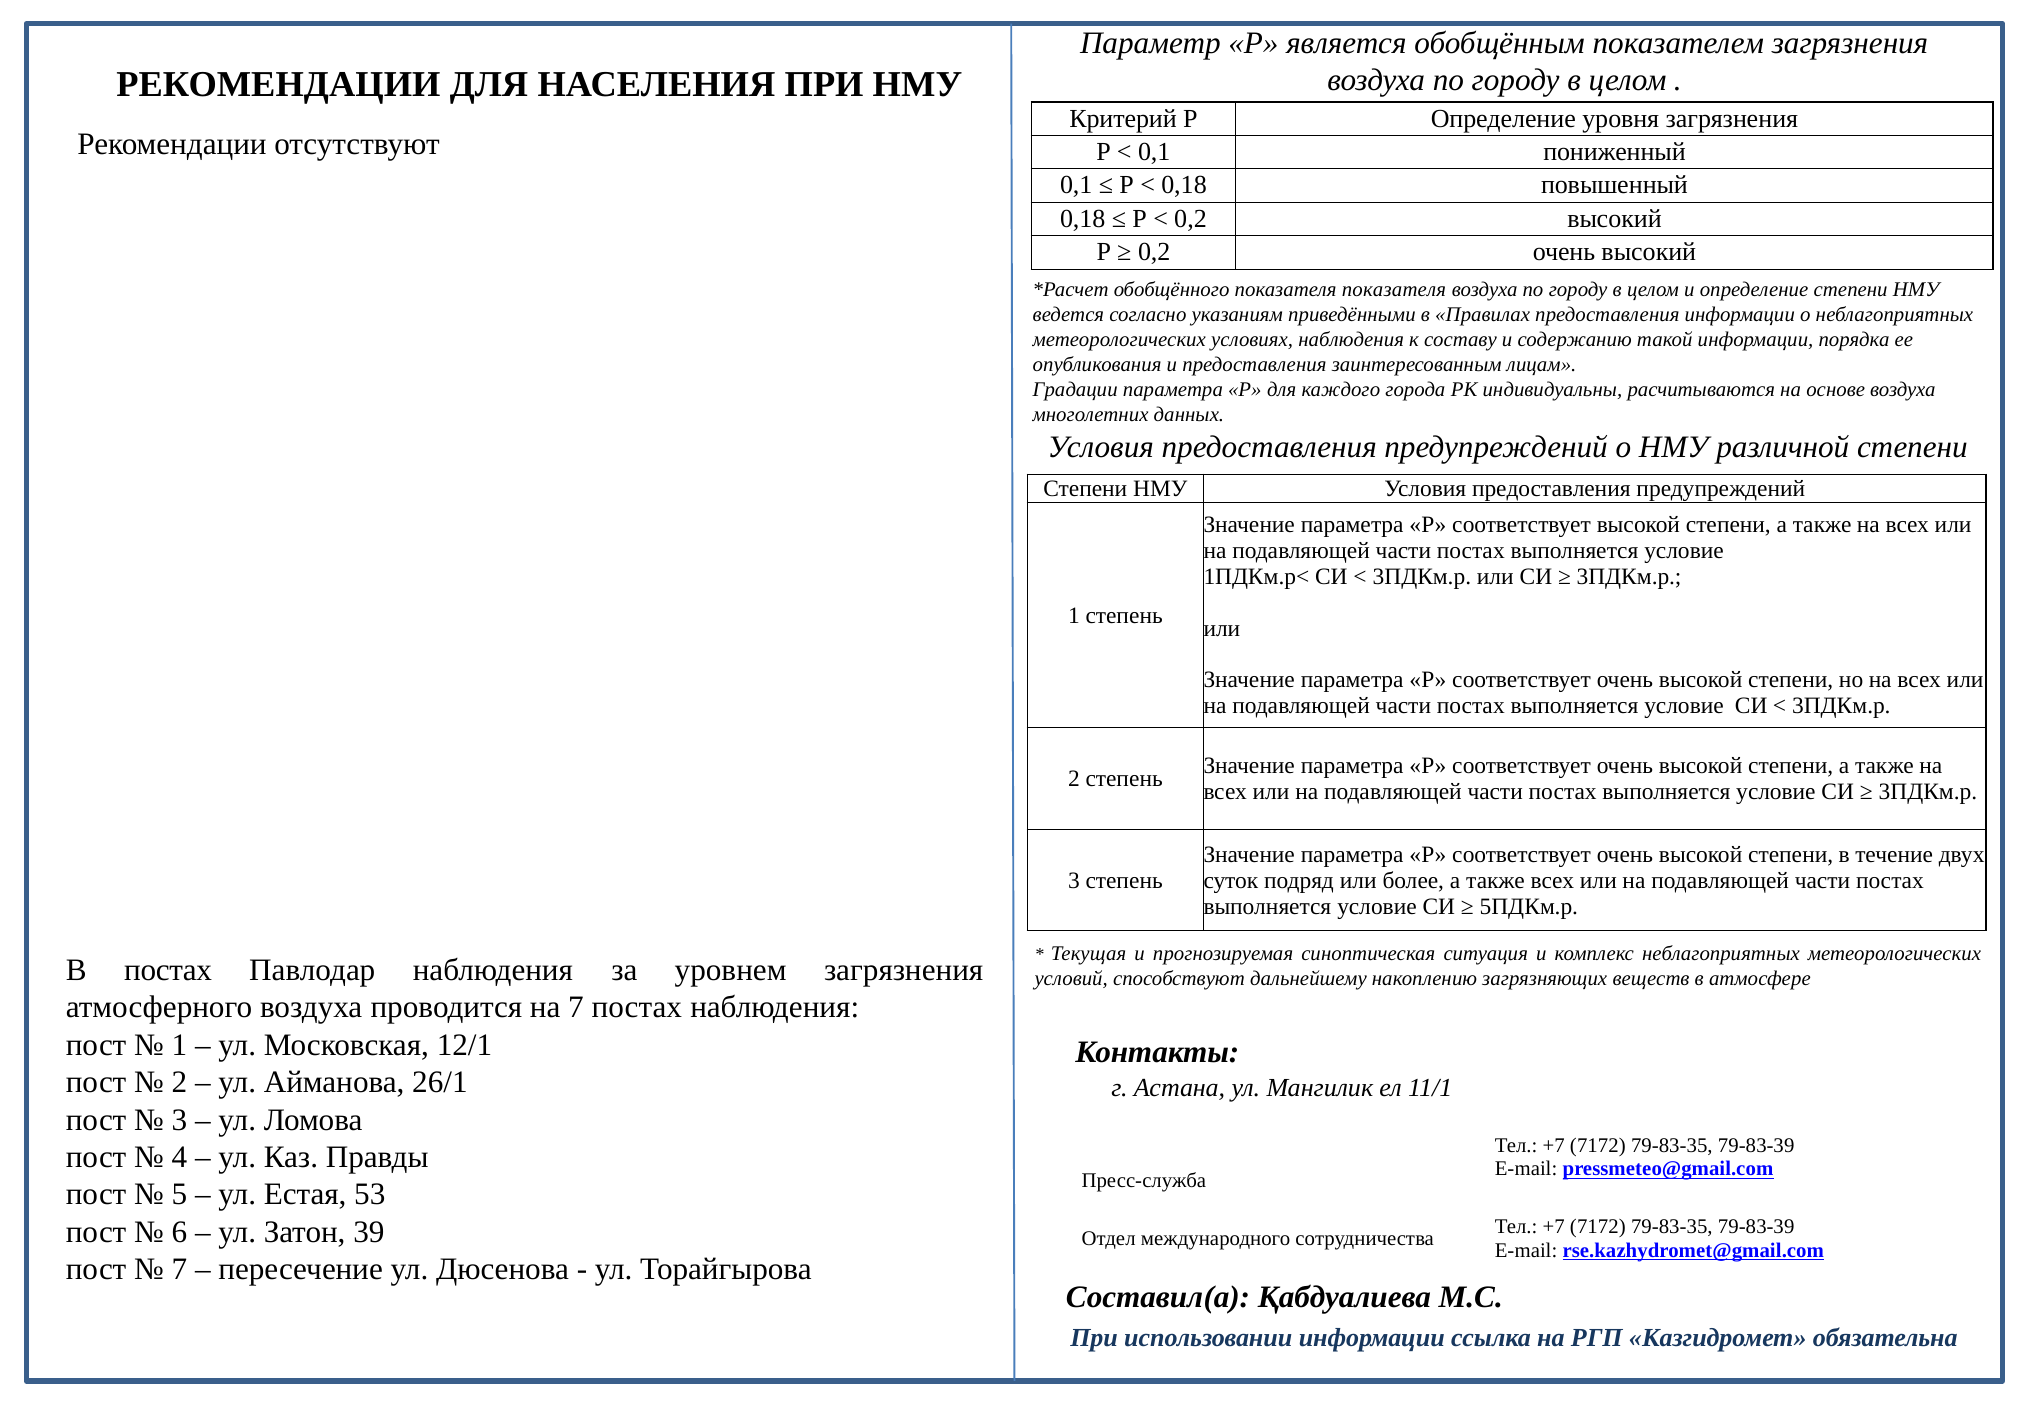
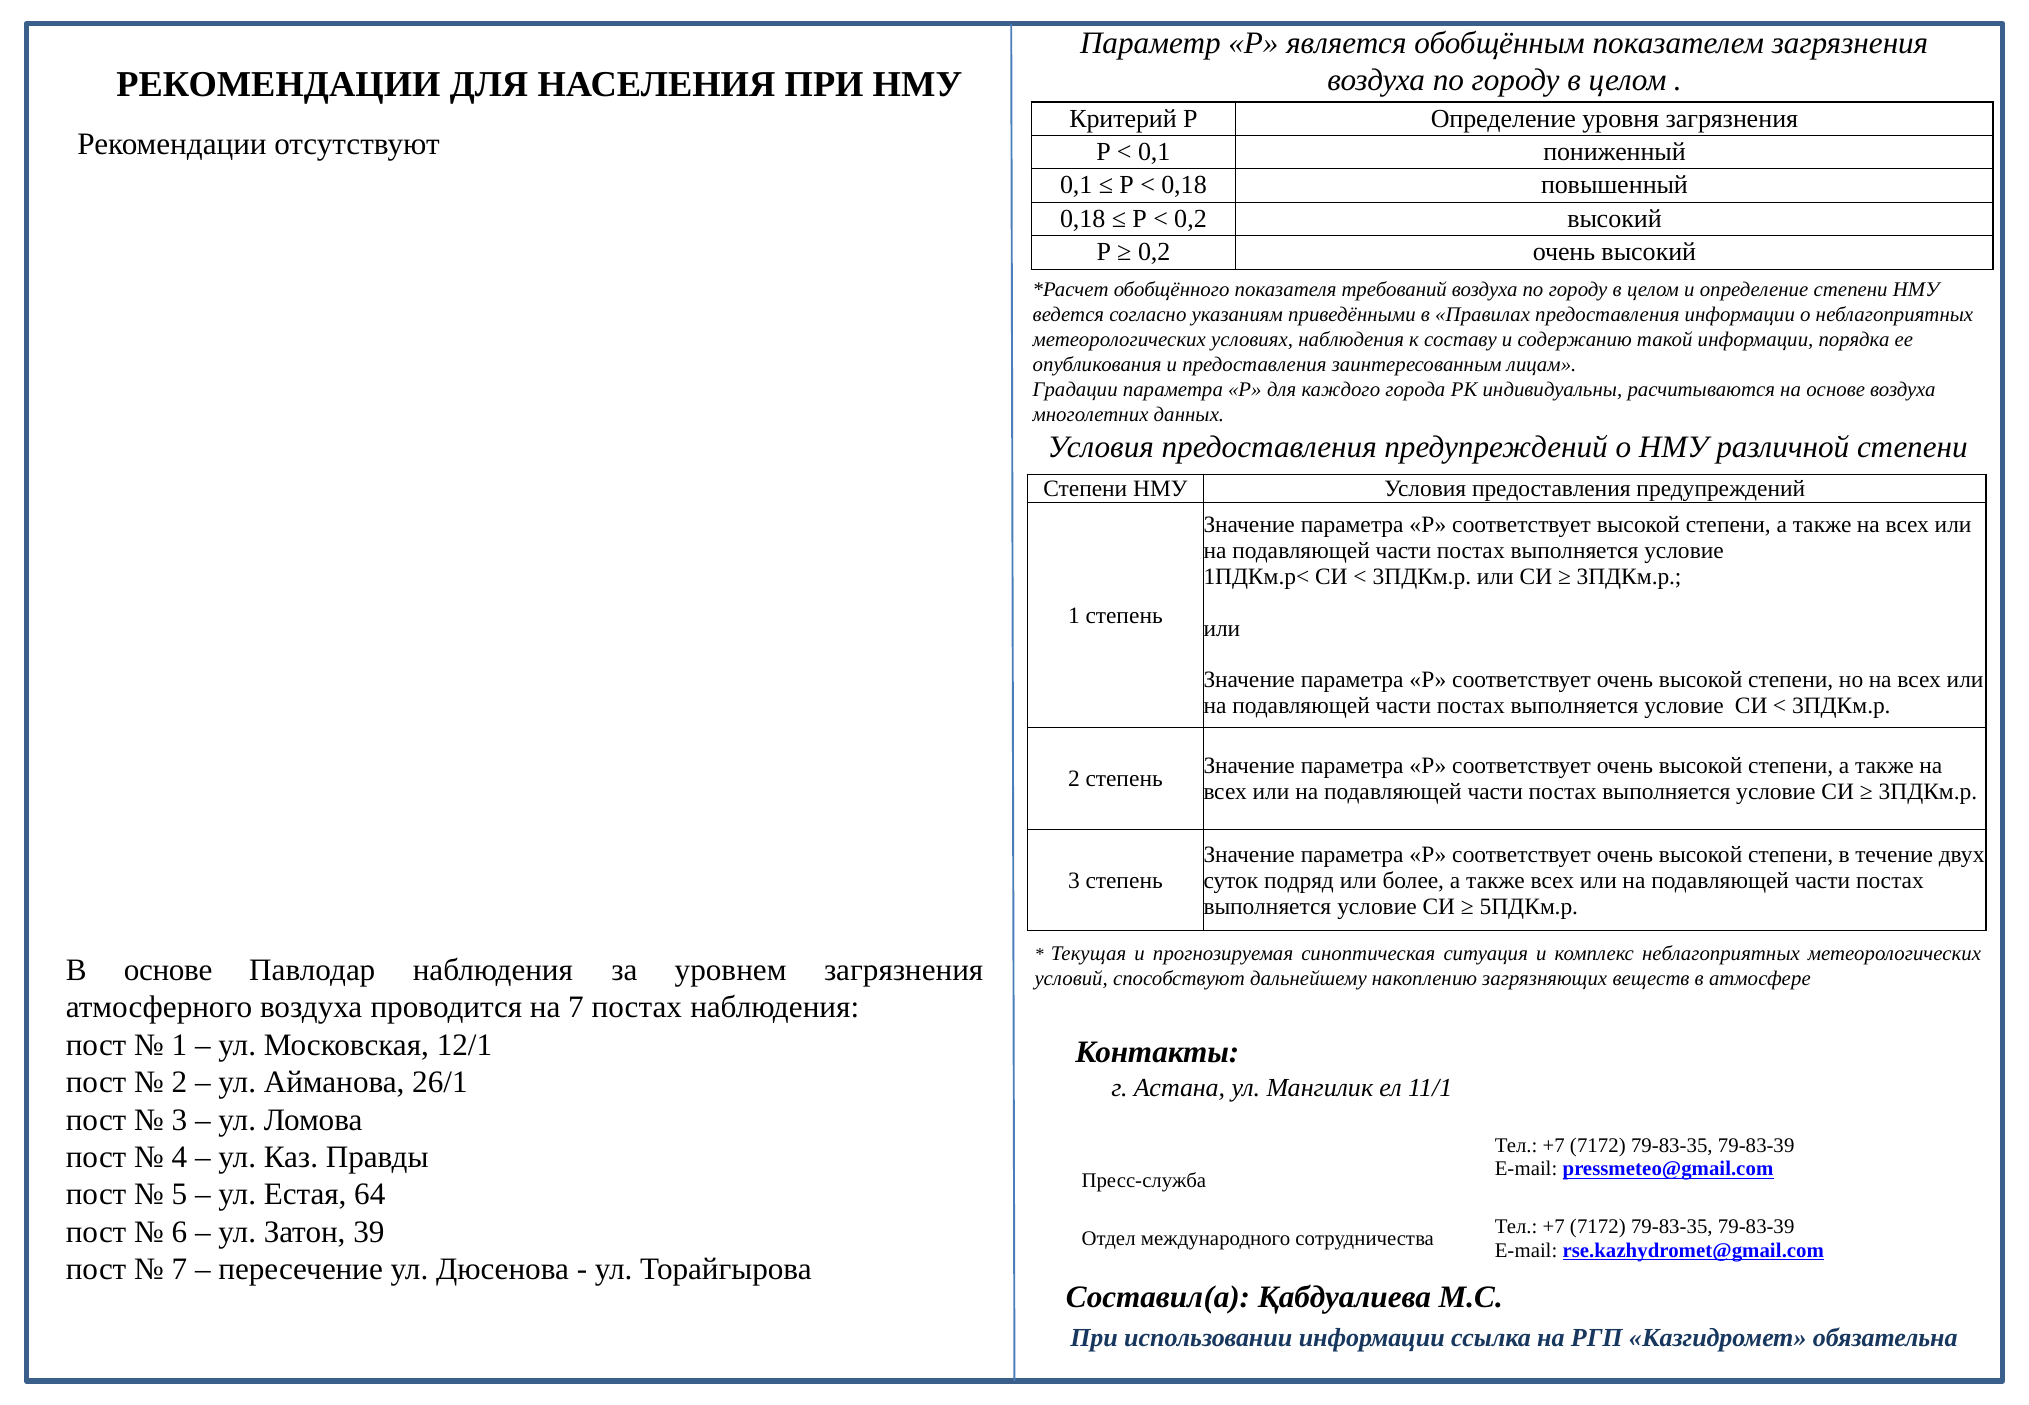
показателя показателя: показателя -> требований (1394, 290)
В постах: постах -> основе (168, 970)
53: 53 -> 64 (370, 1194)
